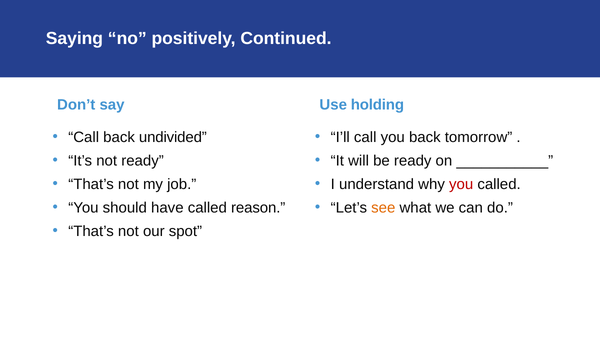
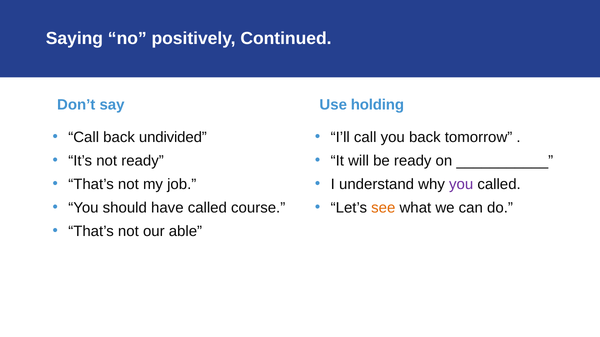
you colour: red -> purple (461, 184)
reason: reason -> course (258, 208)
spot: spot -> able (185, 232)
